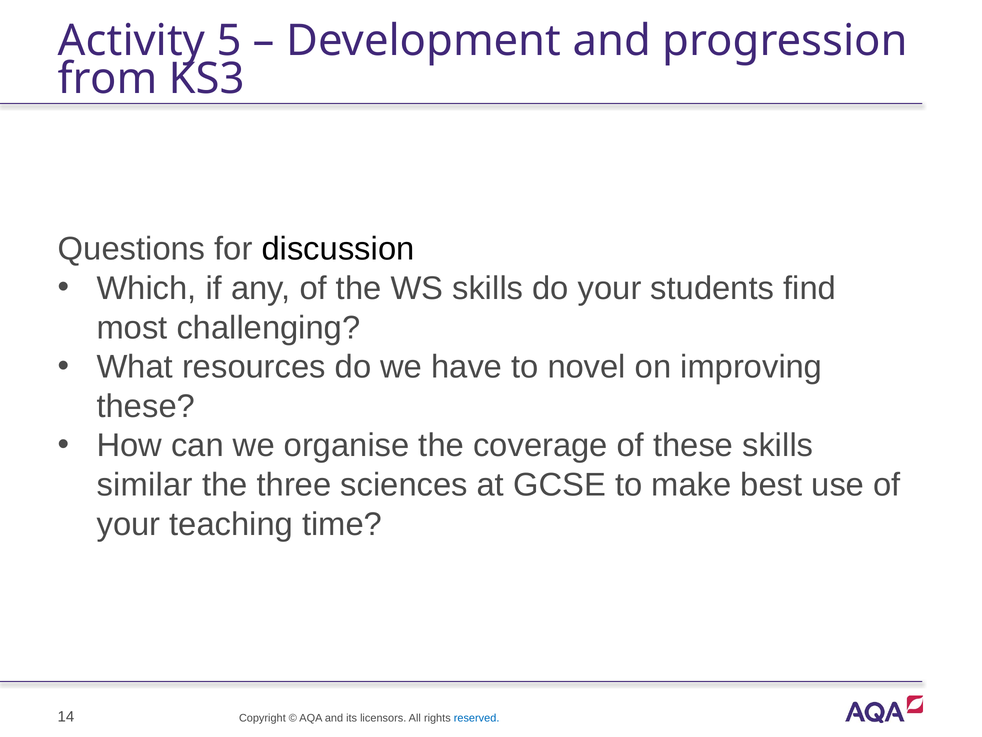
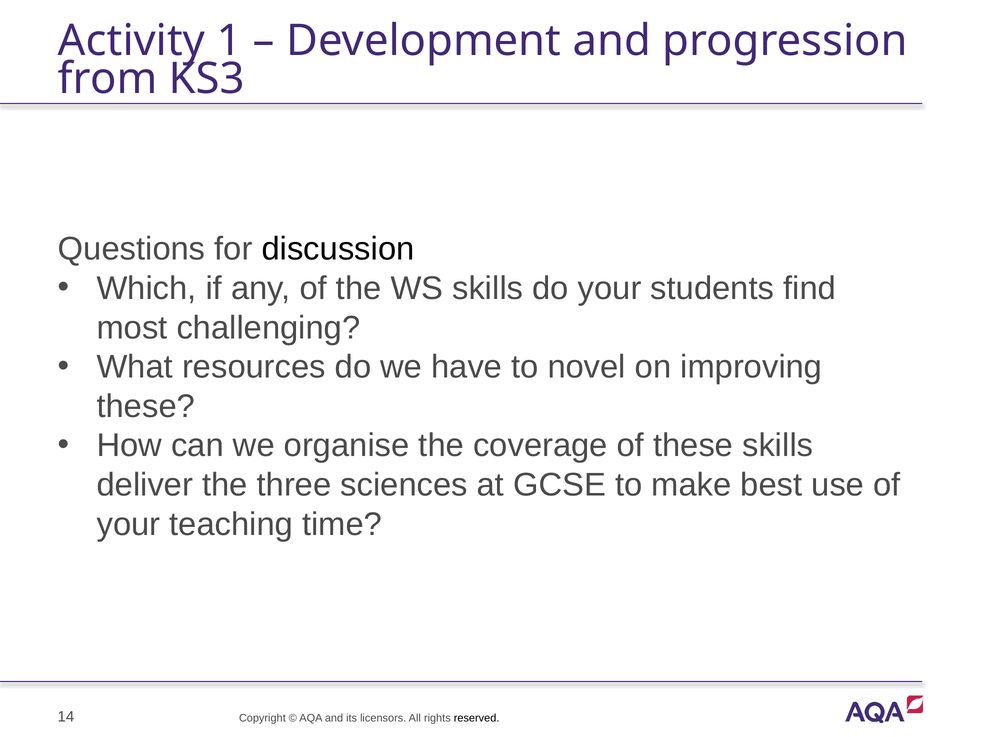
5: 5 -> 1 (229, 41)
similar: similar -> deliver (145, 485)
reserved colour: blue -> black (477, 718)
